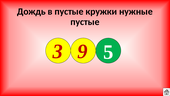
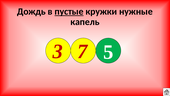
пустые underline: none -> present (69, 12)
пустые: пустые -> капель (85, 22)
9: 9 -> 7 (82, 51)
